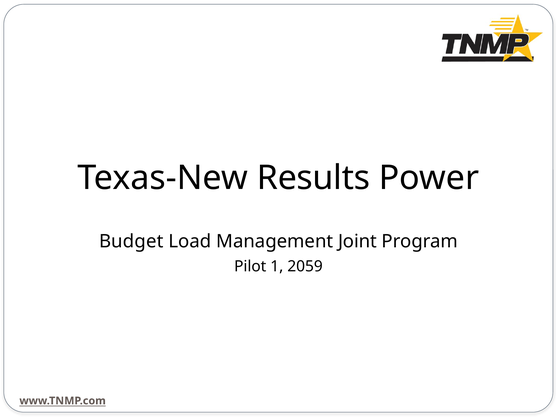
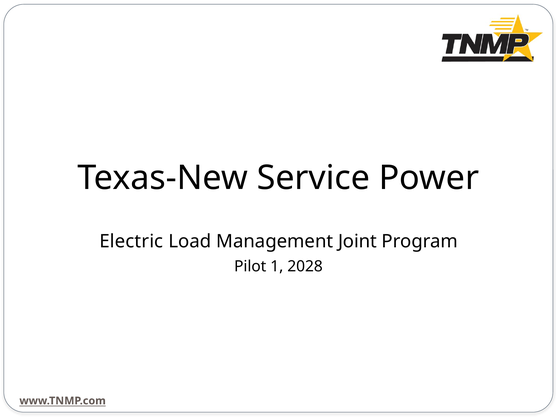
Results: Results -> Service (313, 178)
Budget: Budget -> Electric (131, 241)
2059: 2059 -> 2028 (305, 266)
